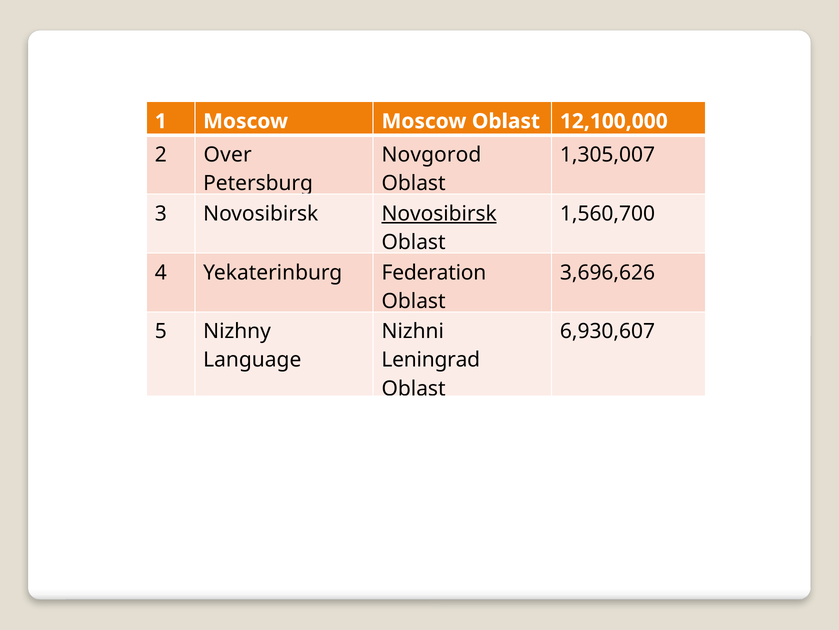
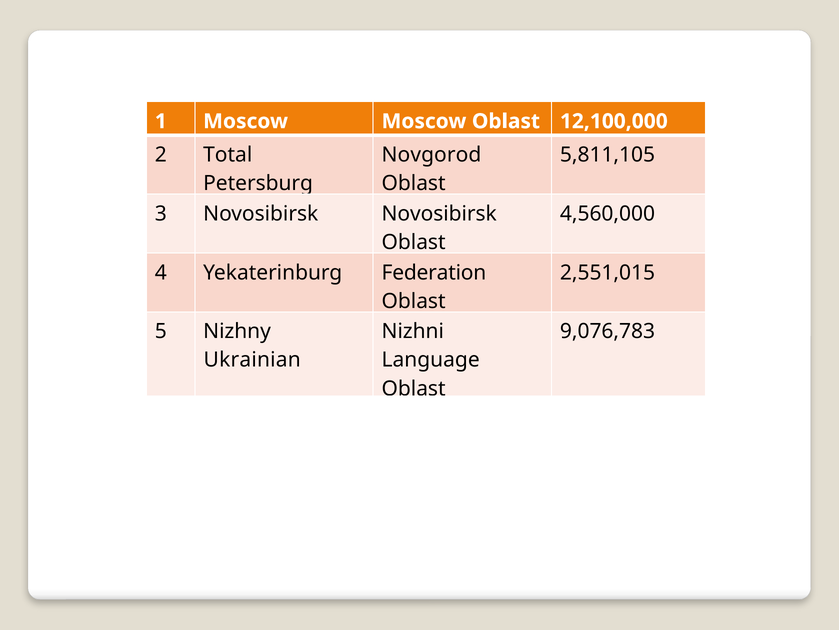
Over: Over -> Total (228, 155)
1,305,007: 1,305,007 -> 5,811,105 (607, 155)
Novosibirsk underline: present -> none (439, 214)
1,560,700: 1,560,700 -> 4,560,000 (607, 214)
3,696,626: 3,696,626 -> 2,551,015 (607, 272)
6,930,607: 6,930,607 -> 9,076,783 (607, 331)
Language: Language -> Ukrainian (252, 360)
Leningrad: Leningrad -> Language (431, 360)
